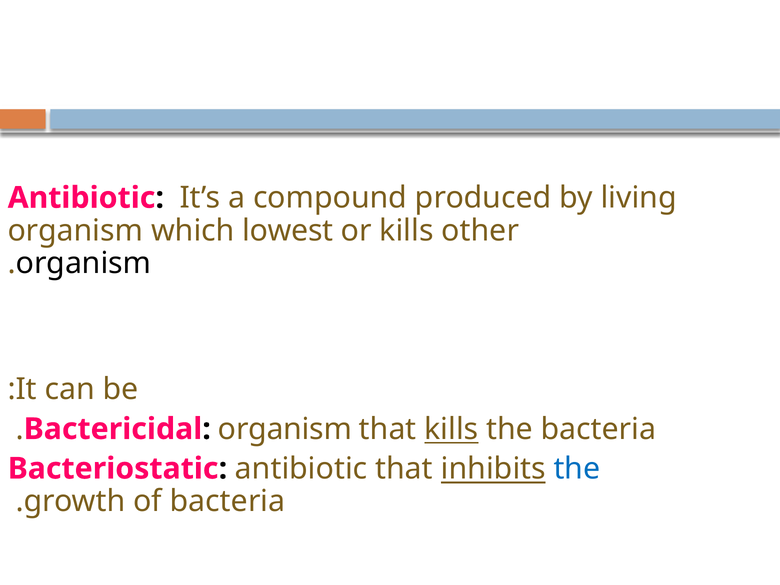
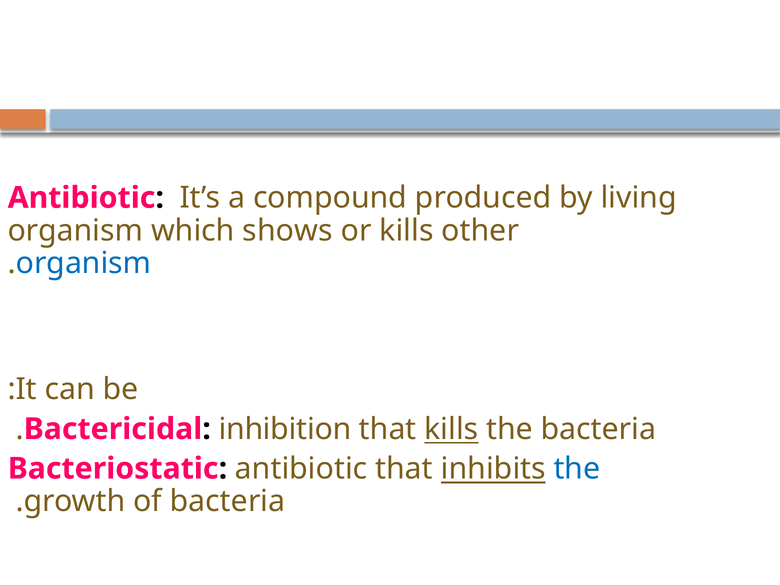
lowest: lowest -> shows (288, 231)
organism colour: black -> blue (83, 263)
Bactericidal organism: organism -> inhibition (285, 429)
